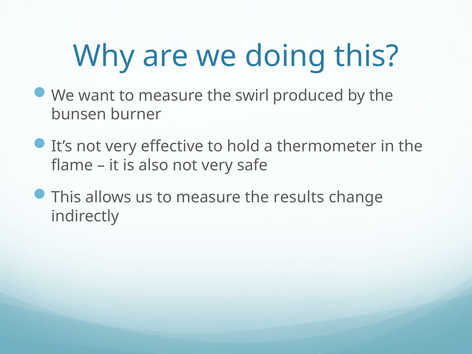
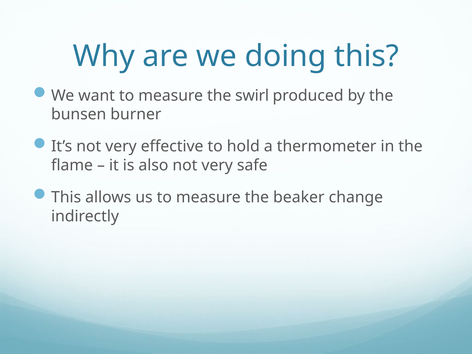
results: results -> beaker (299, 197)
